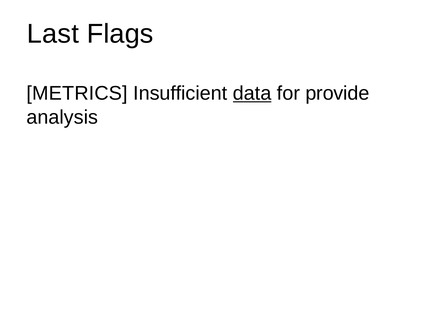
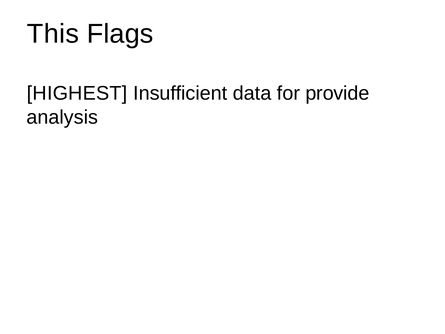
Last: Last -> This (53, 34)
METRICS: METRICS -> HIGHEST (77, 93)
data underline: present -> none (252, 93)
